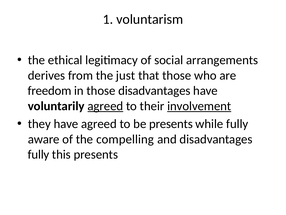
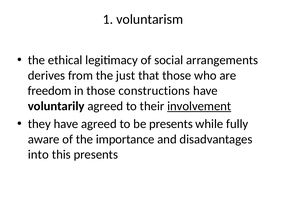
those disadvantages: disadvantages -> constructions (154, 91)
agreed underline: present -> none (105, 106)
compelling: compelling -> importance (125, 139)
fully: fully -> into (38, 154)
